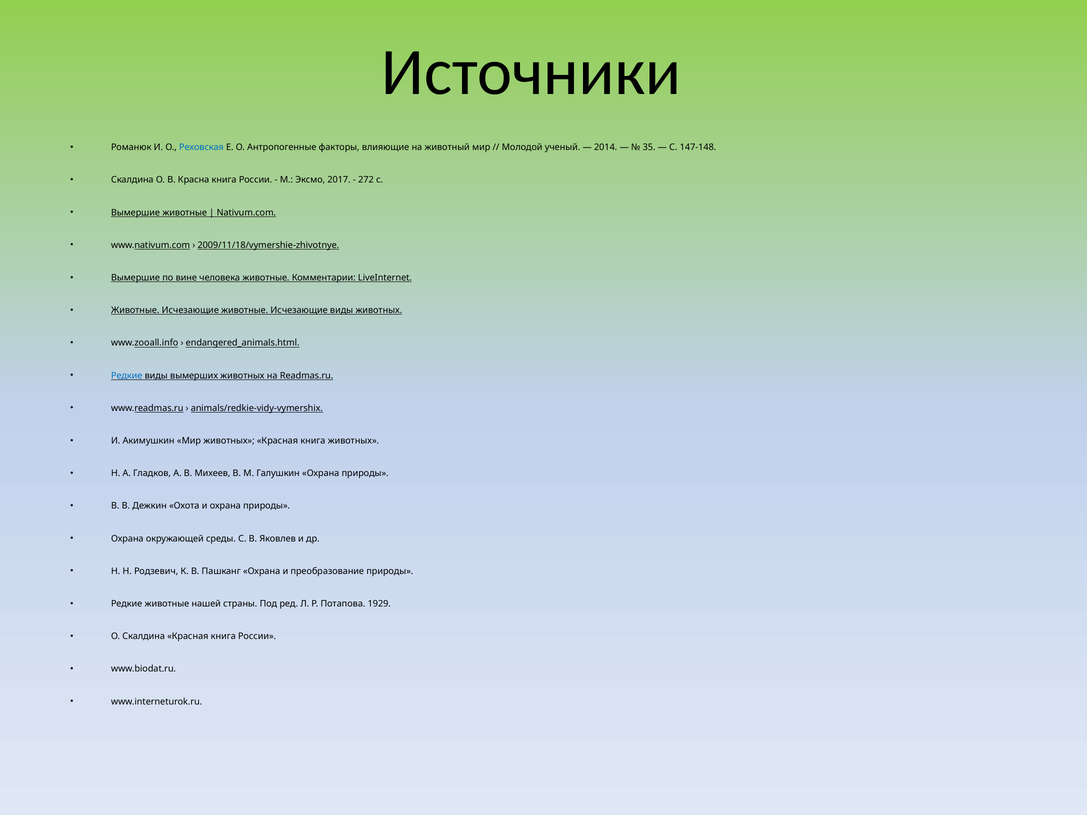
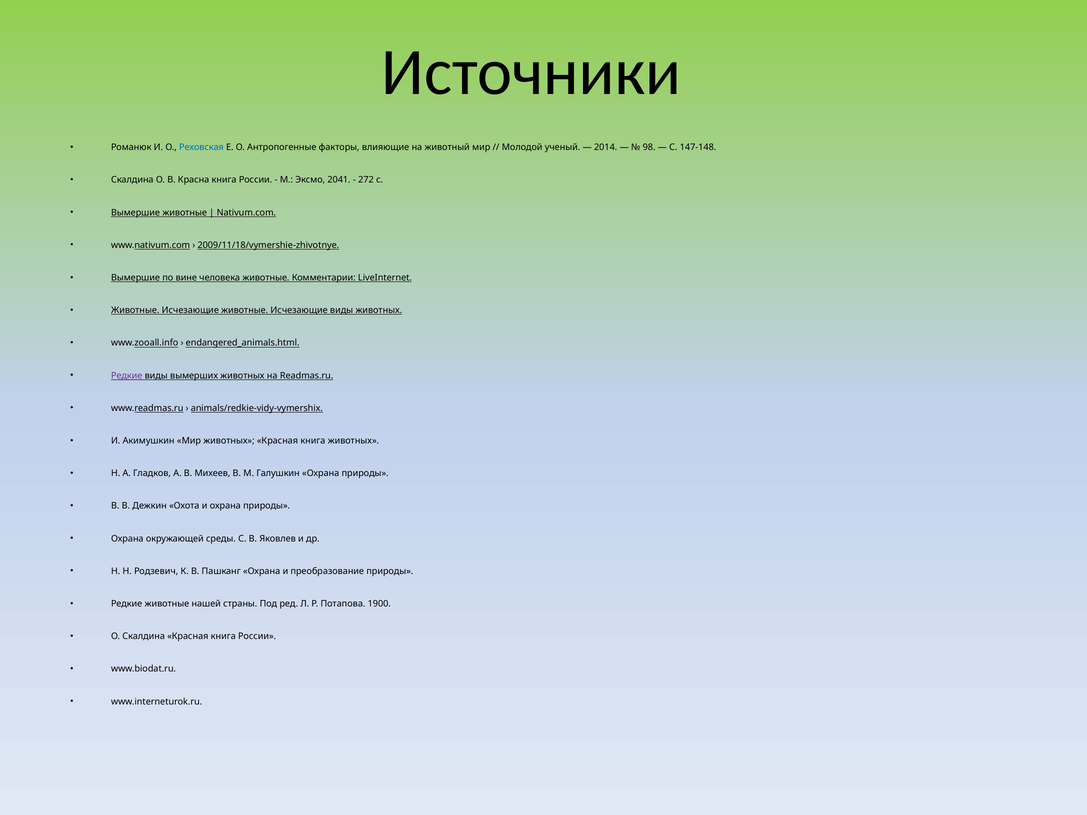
35: 35 -> 98 (649, 147)
2017: 2017 -> 2041 (339, 180)
Редкие colour: blue -> purple (127, 376)
1929: 1929 -> 1900 (379, 604)
